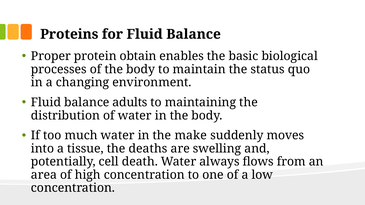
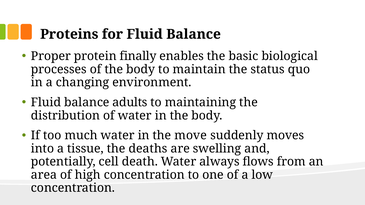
obtain: obtain -> finally (138, 56)
make: make -> move (191, 136)
